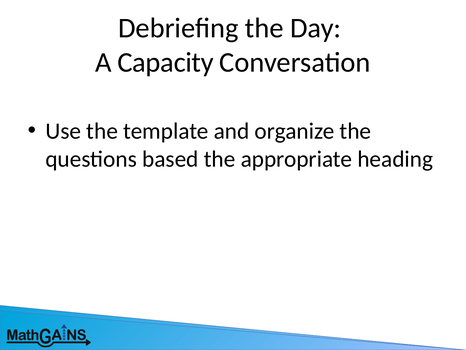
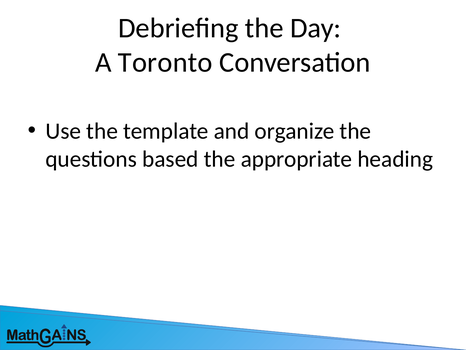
Capacity: Capacity -> Toronto (165, 62)
